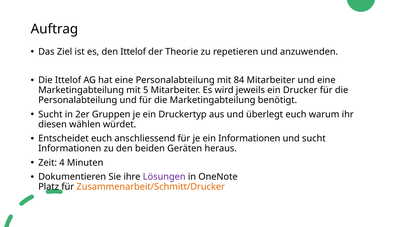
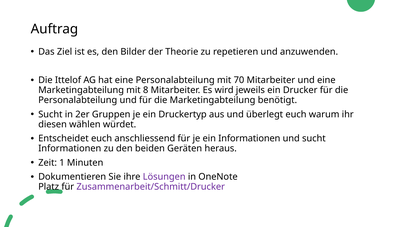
den Ittelof: Ittelof -> Bilder (133, 52)
84: 84 -> 70 (239, 80)
5: 5 -> 8 (146, 90)
4: 4 -> 1 (62, 163)
Zusammenarbeit/Schmitt/Drucker colour: orange -> purple (151, 187)
